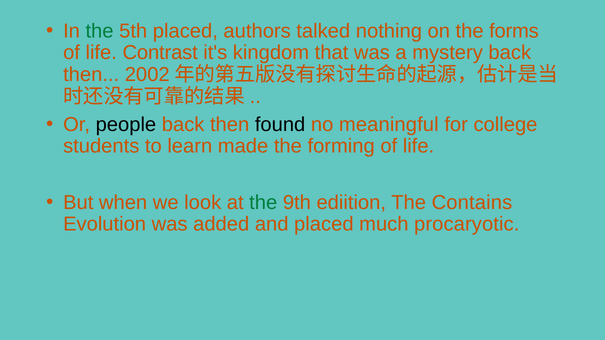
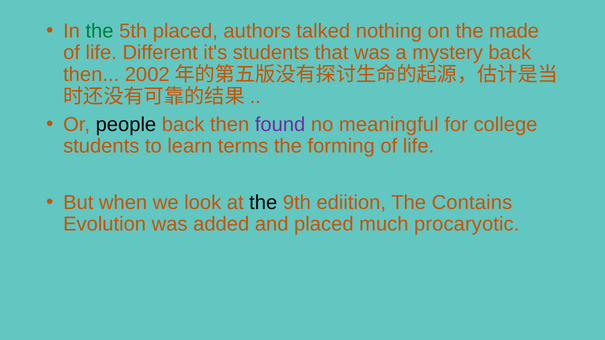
forms: forms -> made (514, 31)
Contrast: Contrast -> Different (160, 53)
it's kingdom: kingdom -> students (271, 53)
found colour: black -> purple (280, 125)
made: made -> terms (243, 146)
the colour: green -> black (263, 203)
